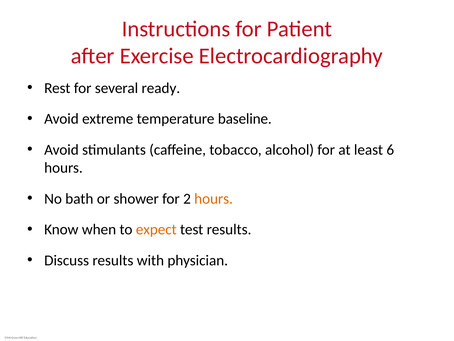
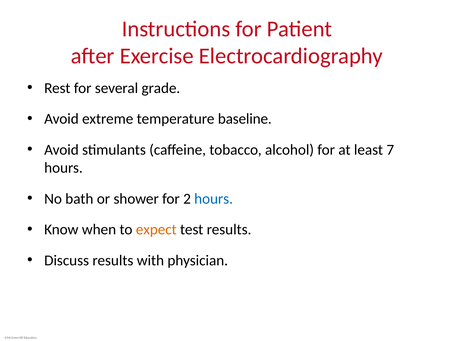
ready: ready -> grade (161, 88)
6: 6 -> 7 (390, 150)
hours colour: orange -> blue (214, 198)
